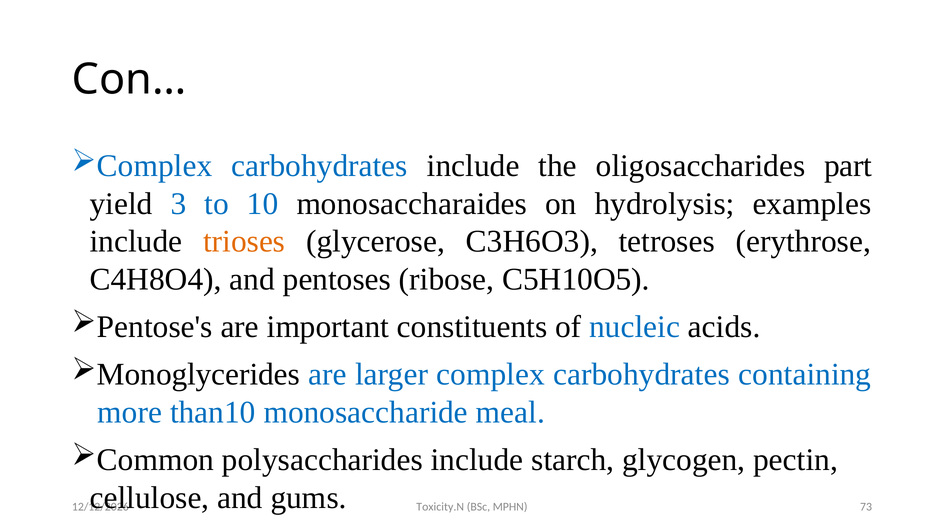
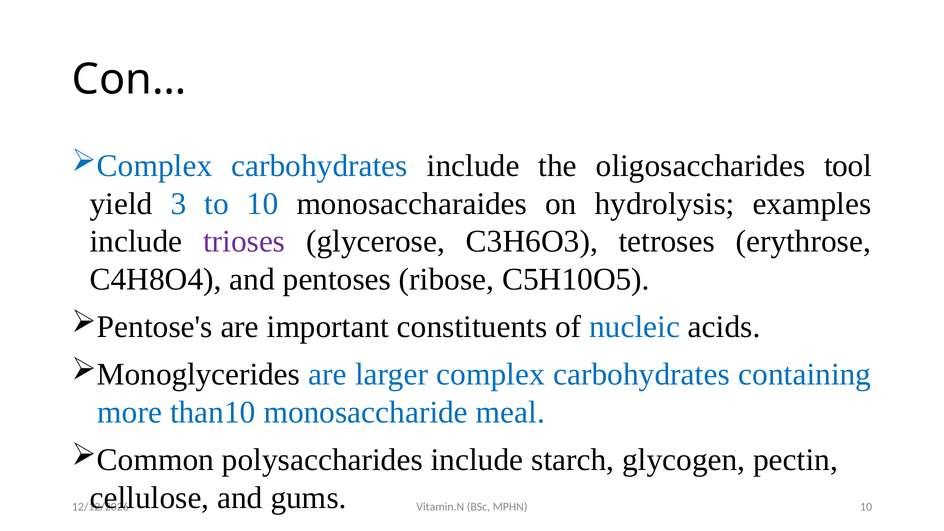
part: part -> tool (848, 166)
trioses colour: orange -> purple (244, 242)
Toxicity.N: Toxicity.N -> Vitamin.N (440, 507)
MPHN 73: 73 -> 10 (866, 507)
